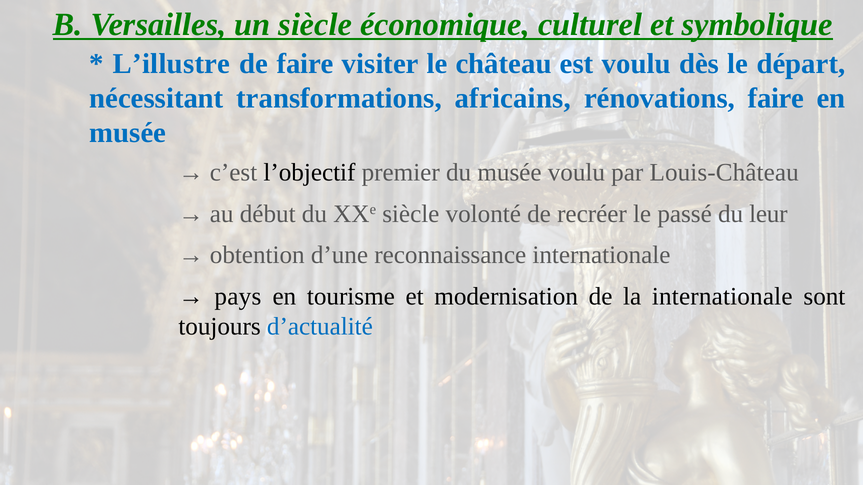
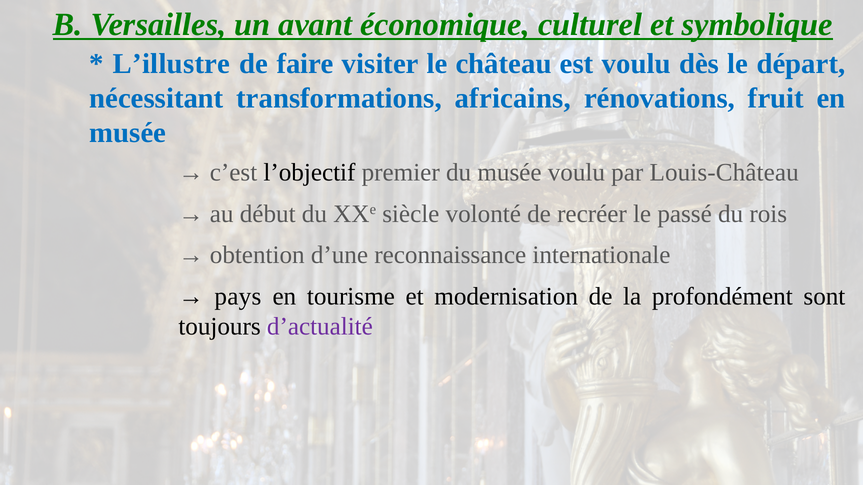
un siècle: siècle -> avant (315, 25)
rénovations faire: faire -> fruit (776, 98)
leur: leur -> rois (768, 214)
la internationale: internationale -> profondément (722, 297)
d’actualité colour: blue -> purple (320, 327)
